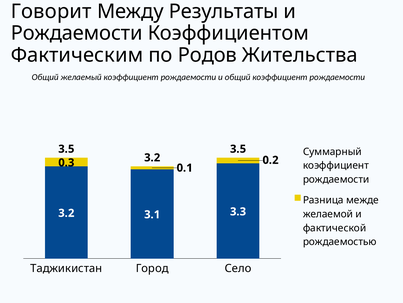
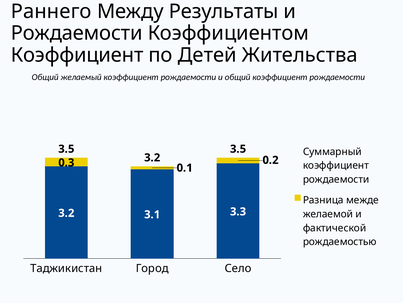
Говорит: Говорит -> Раннего (51, 11)
Фактическим: Фактическим -> Коэффициент (77, 55)
Родов: Родов -> Детей (207, 55)
